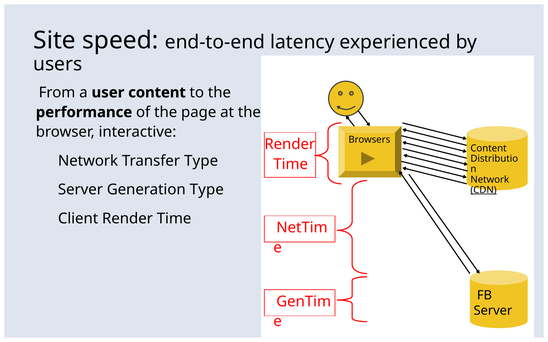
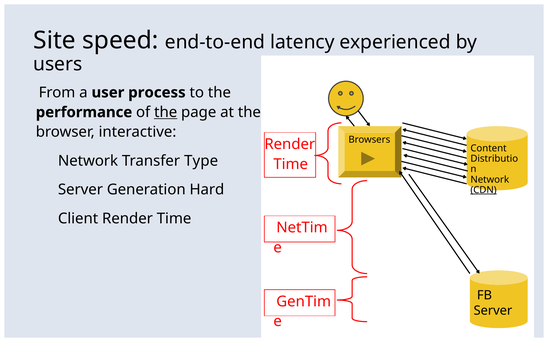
user content: content -> process (157, 93)
the underline: none -> present (166, 112)
Generation Type: Type -> Hard (207, 190)
